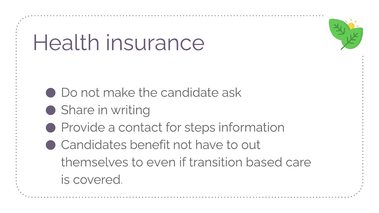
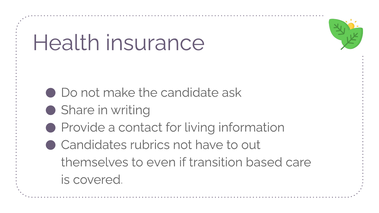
steps: steps -> living (200, 128)
benefit: benefit -> rubrics (150, 145)
